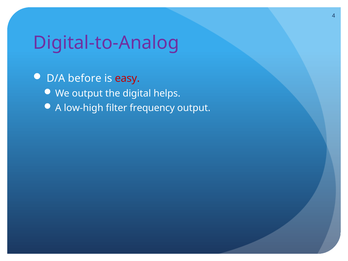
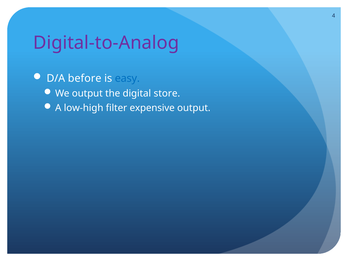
easy colour: red -> blue (127, 78)
helps: helps -> store (167, 93)
frequency: frequency -> expensive (152, 108)
